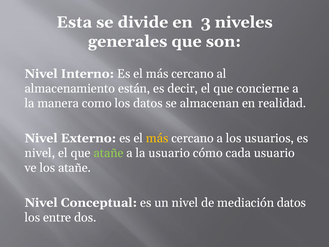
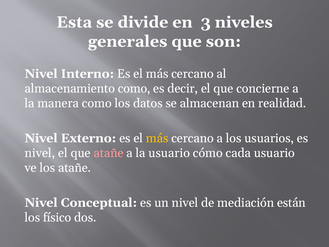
almacenamiento están: están -> como (134, 88)
atañe colour: light green -> pink (109, 153)
mediación datos: datos -> están (291, 202)
entre: entre -> físico (57, 217)
